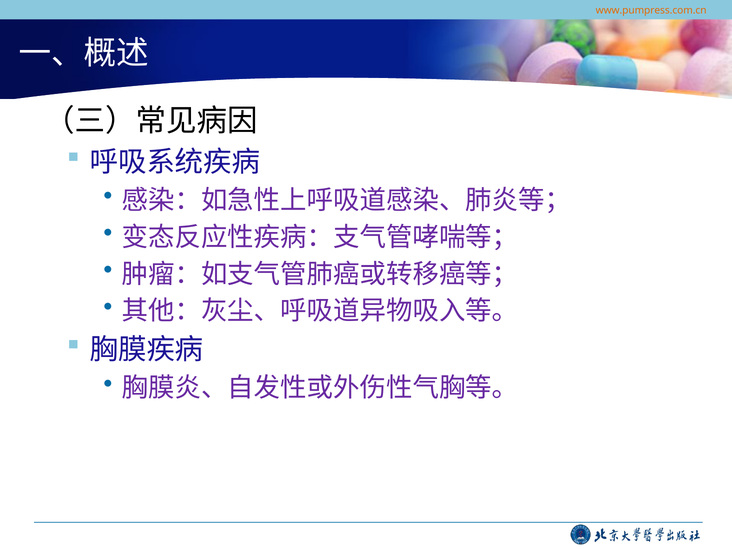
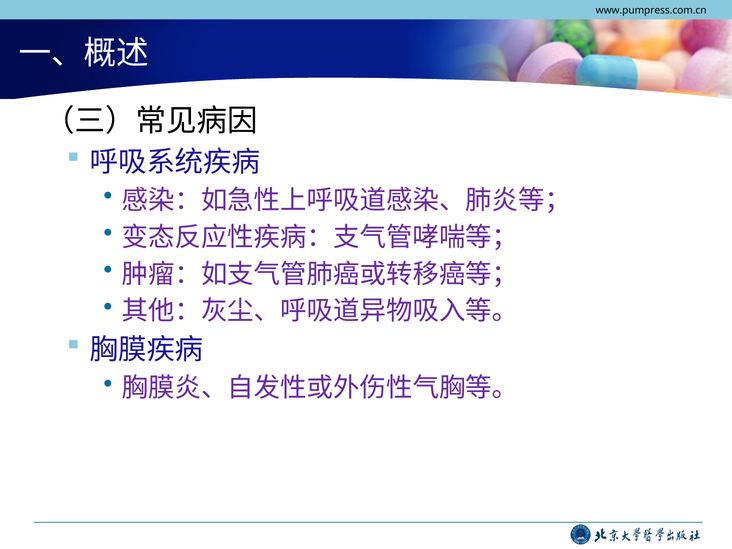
www.pumpress.com.cn colour: orange -> black (651, 10)
